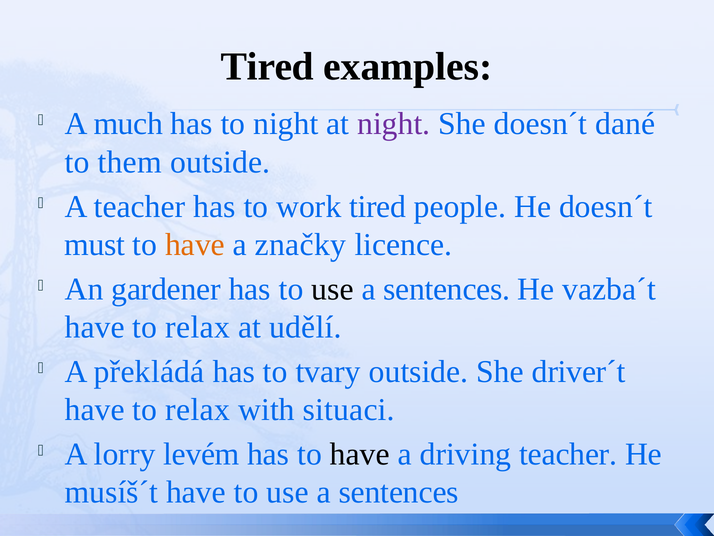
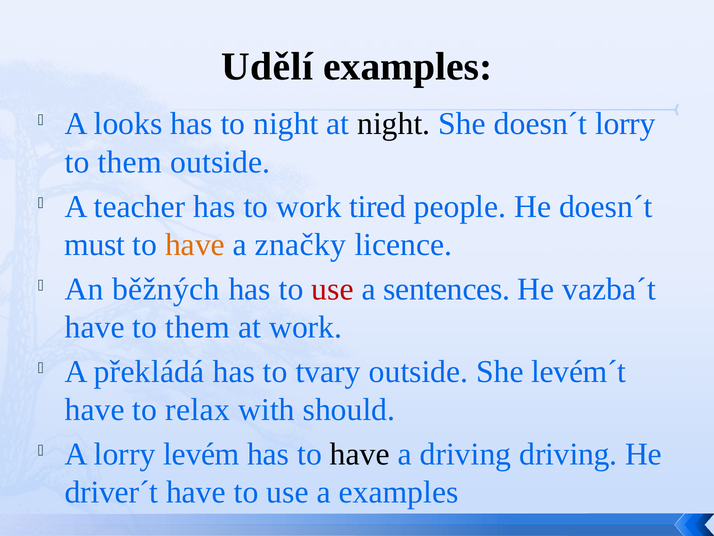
Tired: Tired -> Udělí (267, 66)
much: much -> looks (128, 124)
night colour: purple -> black (394, 124)
doesn´t dané: dané -> lorry (625, 124)
gardener: gardener -> běžných (166, 289)
use colour: black -> red (332, 289)
relax: relax -> them (198, 327)
at udělí: udělí -> work (306, 327)
driver´t: driver´t -> levém´t (579, 371)
situaci: situaci -> should (349, 410)
driving teacher: teacher -> driving (568, 454)
musíš´t: musíš´t -> driver´t (111, 492)
sentences: sentences -> examples (399, 492)
